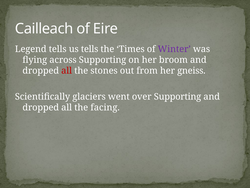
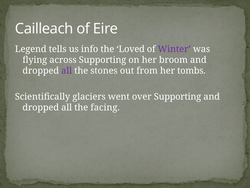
us tells: tells -> info (90, 49)
Times: Times -> Loved (131, 49)
all colour: red -> purple (67, 71)
gneiss: gneiss -> tombs (191, 71)
